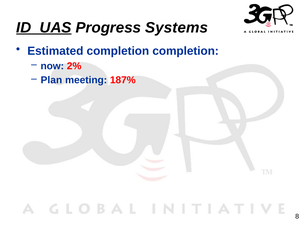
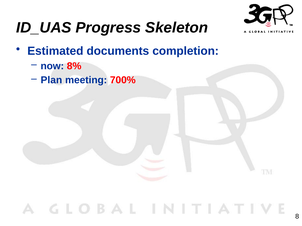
ID_UAS underline: present -> none (44, 28)
Systems: Systems -> Skeleton (177, 28)
Estimated completion: completion -> documents (118, 51)
2%: 2% -> 8% (74, 66)
187%: 187% -> 700% (123, 80)
